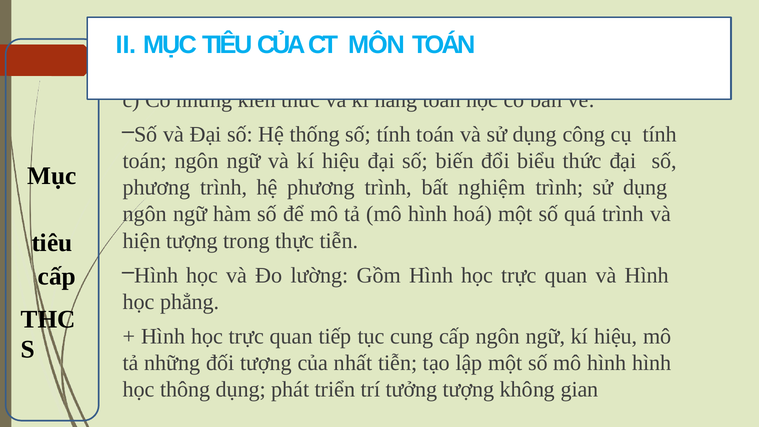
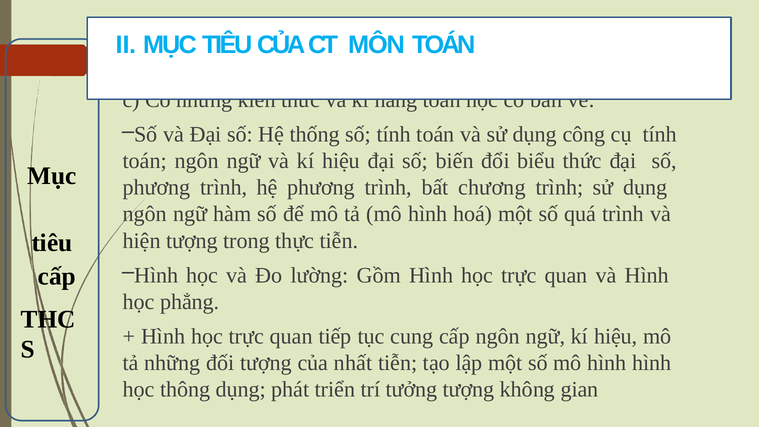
nghiệm: nghiệm -> chương (492, 188)
